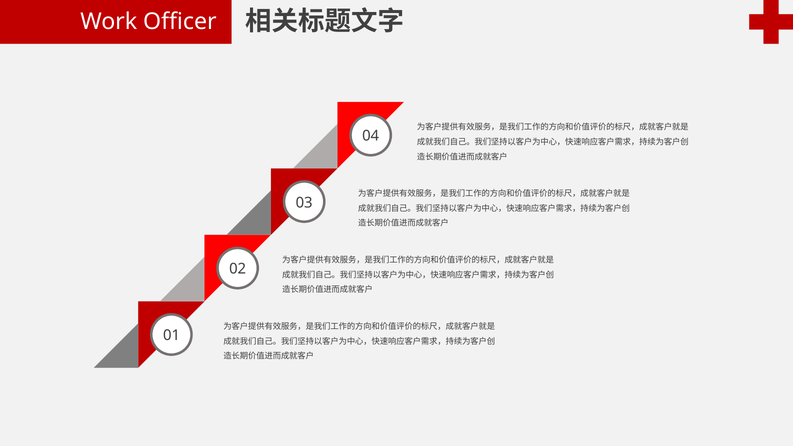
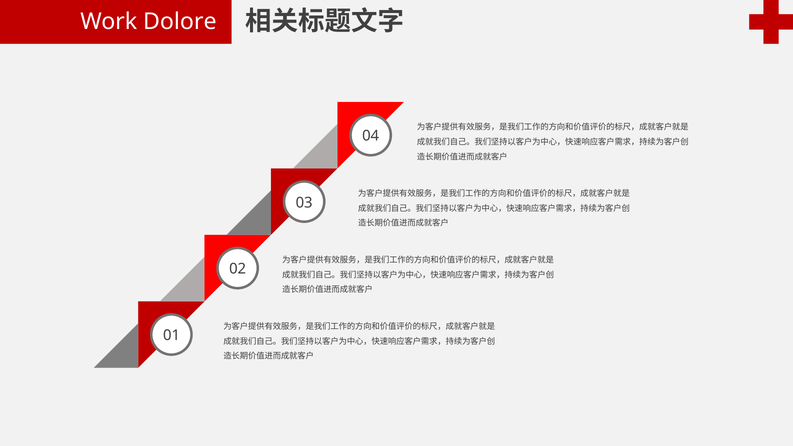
Officer: Officer -> Dolore (180, 22)
